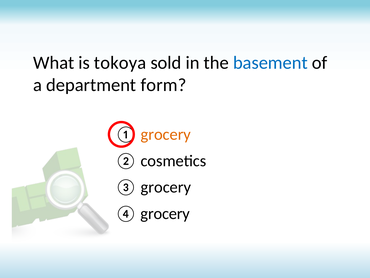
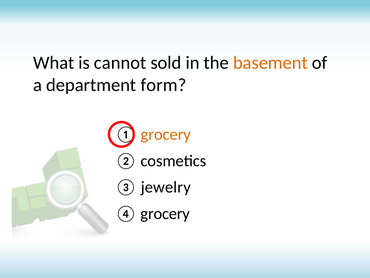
tokoya: tokoya -> cannot (120, 63)
basement colour: blue -> orange (270, 63)
③ grocery: grocery -> jewelry (166, 187)
